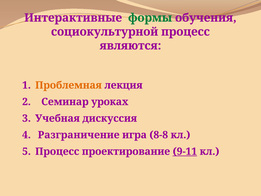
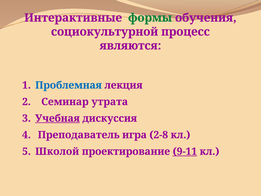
Проблемная colour: orange -> blue (69, 85)
уроках: уроках -> утрата (110, 102)
Учебная underline: none -> present (58, 118)
Разграничение: Разграничение -> Преподаватель (79, 135)
8-8: 8-8 -> 2-8 (159, 135)
Процесс: Процесс -> Школой (57, 151)
